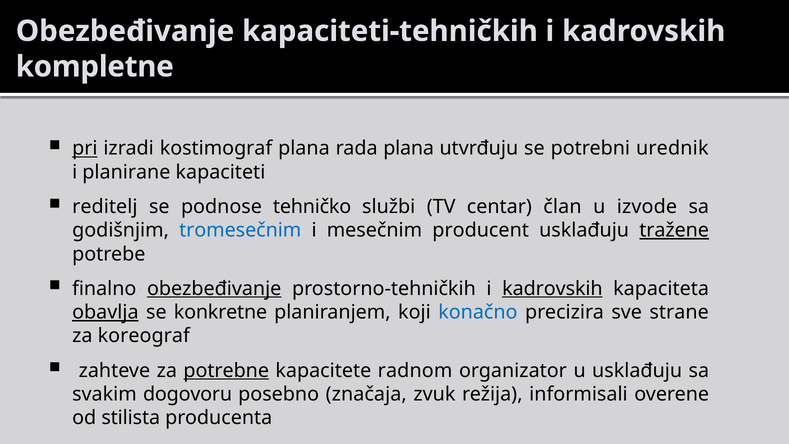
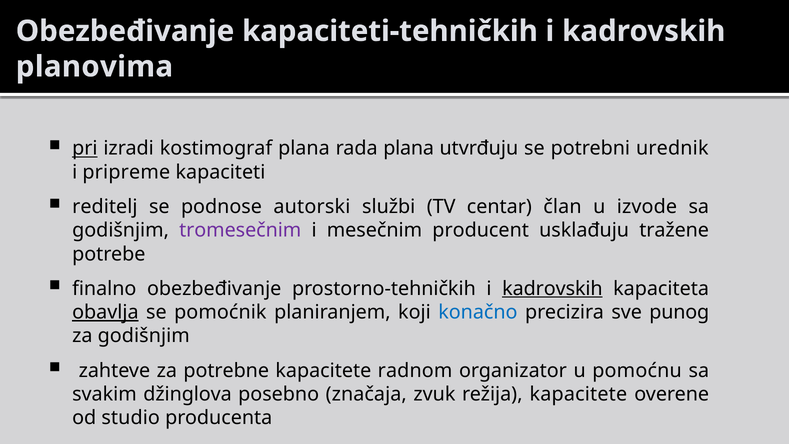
kompletne: kompletne -> planovima (94, 67)
planirane: planirane -> pripreme (126, 172)
tehničko: tehničko -> autorski (312, 207)
tromesečnim colour: blue -> purple (240, 230)
tražene underline: present -> none (674, 230)
obezbeđivanje underline: present -> none (214, 288)
konkretne: konkretne -> pomoćnik (220, 312)
strane: strane -> punog (679, 312)
za koreograf: koreograf -> godišnjim (144, 336)
potrebne underline: present -> none (226, 370)
u usklađuju: usklađuju -> pomoćnu (637, 370)
dogovoru: dogovoru -> džinglova (188, 394)
režija informisali: informisali -> kapacitete (578, 394)
stilista: stilista -> studio (131, 418)
